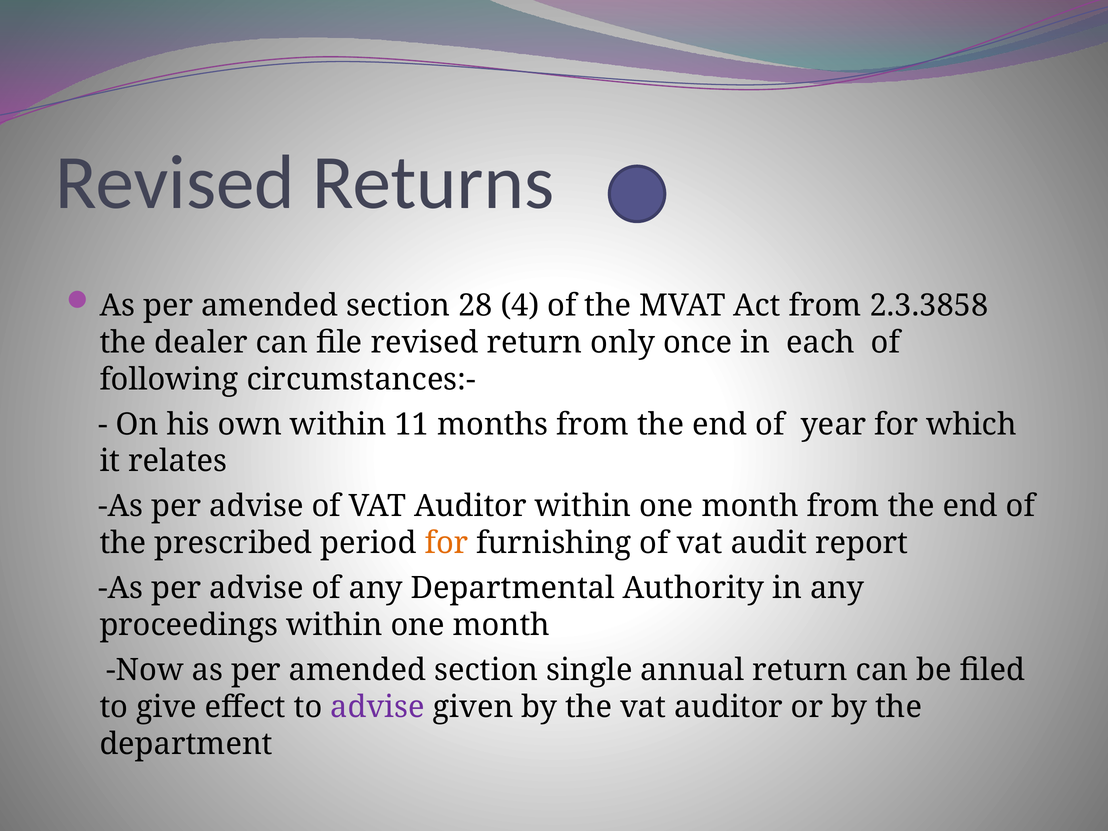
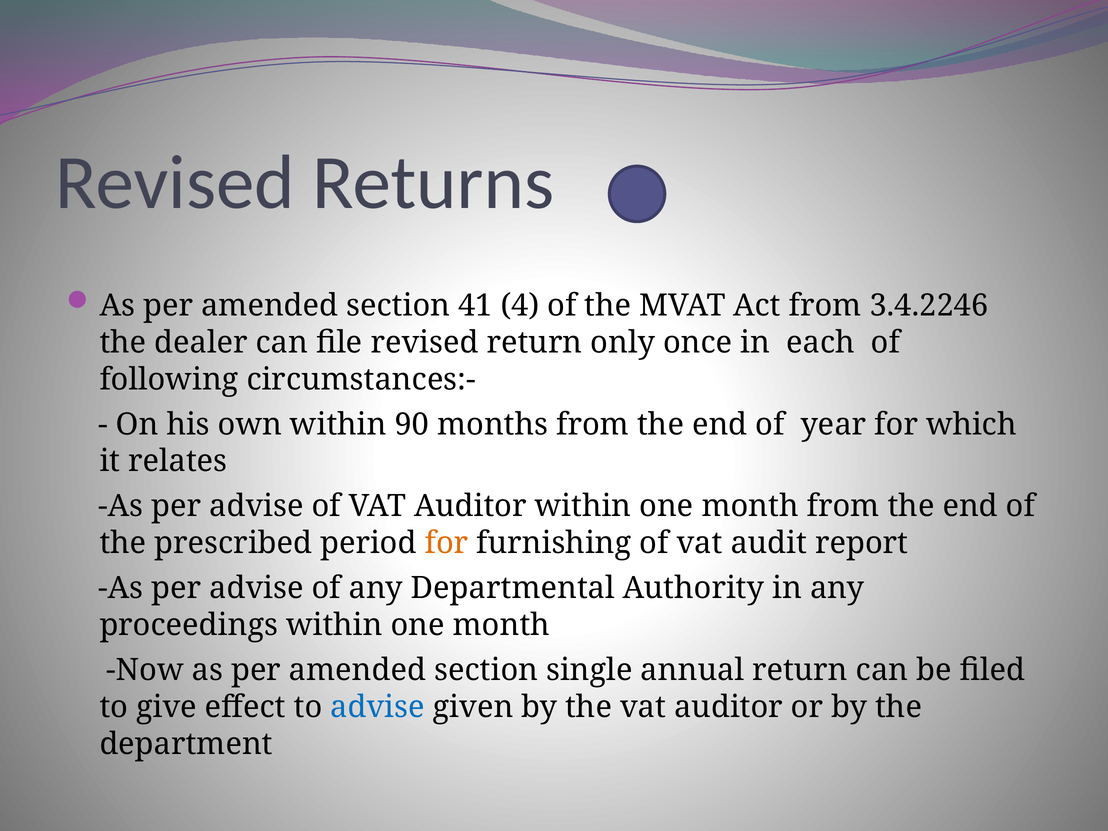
28: 28 -> 41 (475, 306)
2.3.3858: 2.3.3858 -> 3.4.2246 (929, 306)
11: 11 -> 90 (412, 424)
advise colour: purple -> blue (377, 707)
